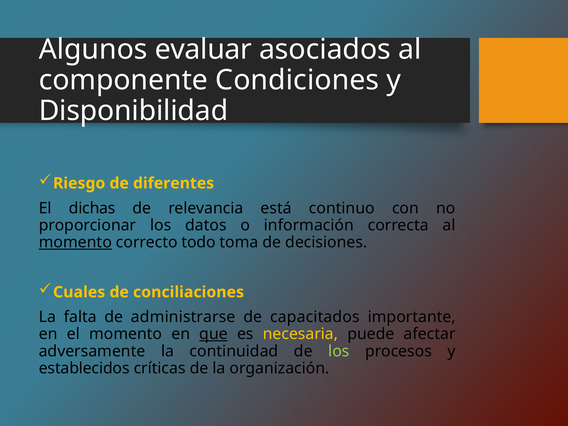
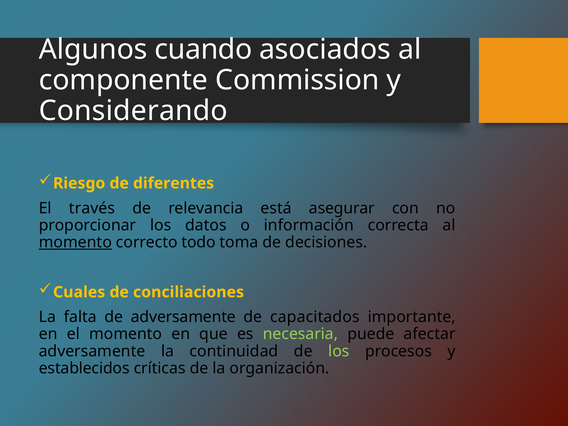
evaluar: evaluar -> cuando (203, 49)
Condiciones: Condiciones -> Commission (297, 80)
Disponibilidad: Disponibilidad -> Considerando (133, 111)
dichas: dichas -> través (92, 208)
continuo: continuo -> asegurar (342, 208)
de administrarse: administrarse -> adversamente (183, 317)
que underline: present -> none (214, 334)
necesaria colour: yellow -> light green (300, 334)
